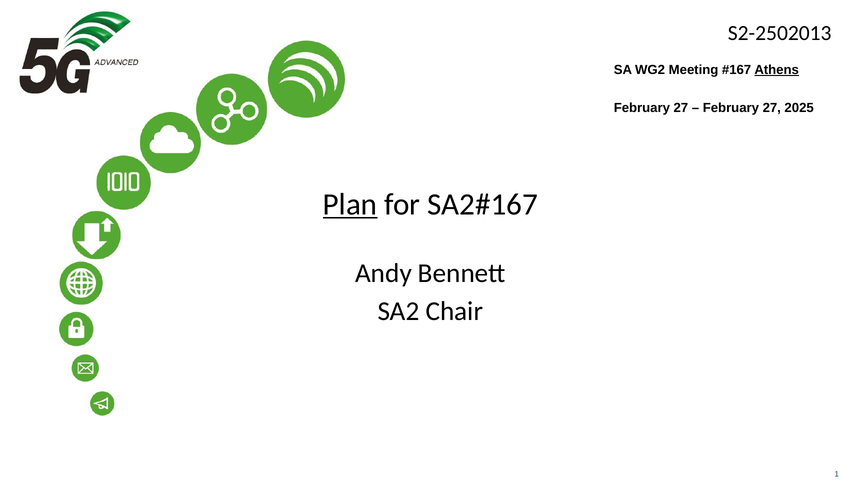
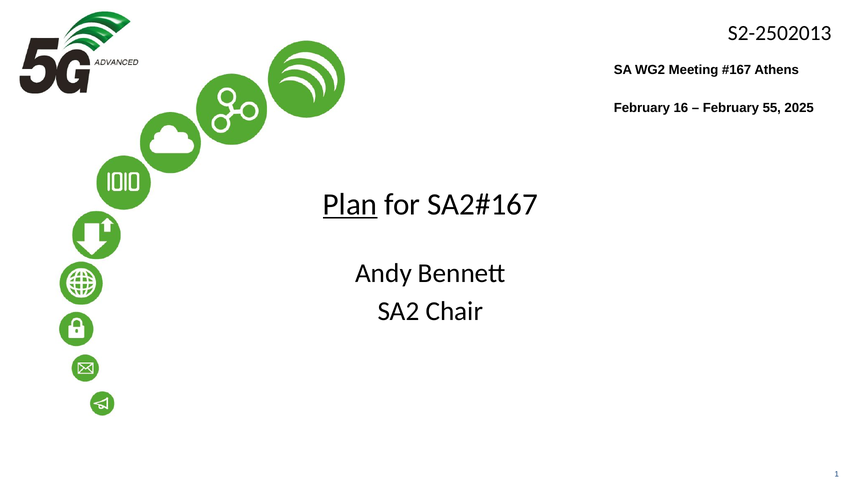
Athens underline: present -> none (777, 70)
27: 27 -> 16 (681, 108)
27: 27 -> 55 (772, 108)
